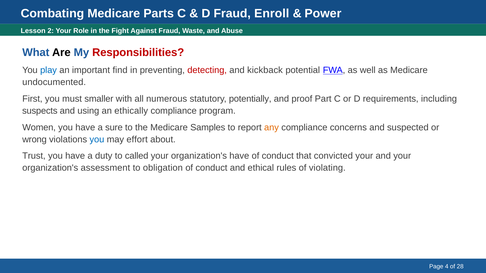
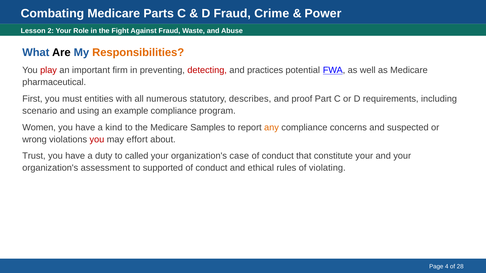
Enroll: Enroll -> Crime (272, 14)
Responsibilities colour: red -> orange (138, 53)
play colour: blue -> red (49, 70)
find: find -> firm (120, 70)
kickback: kickback -> practices (265, 70)
undocumented: undocumented -> pharmaceutical (54, 82)
smaller: smaller -> entities (99, 99)
potentially: potentially -> describes (250, 99)
suspects: suspects -> scenario (40, 111)
ethically: ethically -> example (131, 111)
sure: sure -> kind (114, 128)
you colour: blue -> red (97, 140)
organization's have: have -> case (239, 156)
convicted: convicted -> constitute (333, 156)
obligation: obligation -> supported (163, 168)
